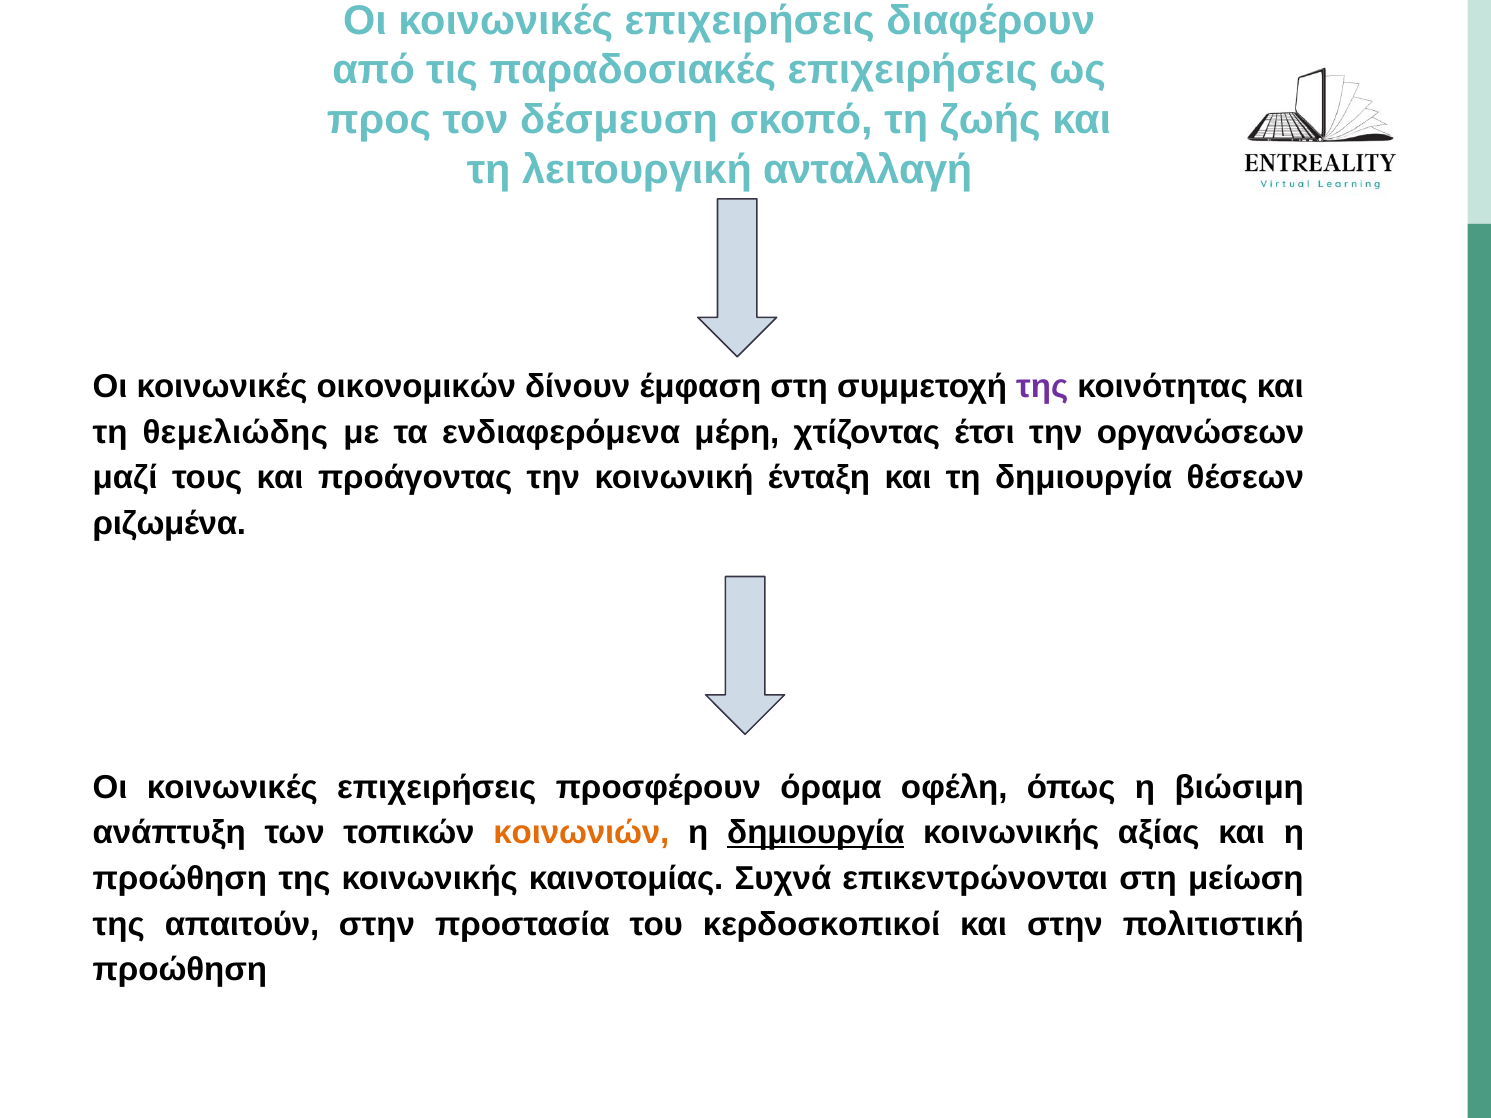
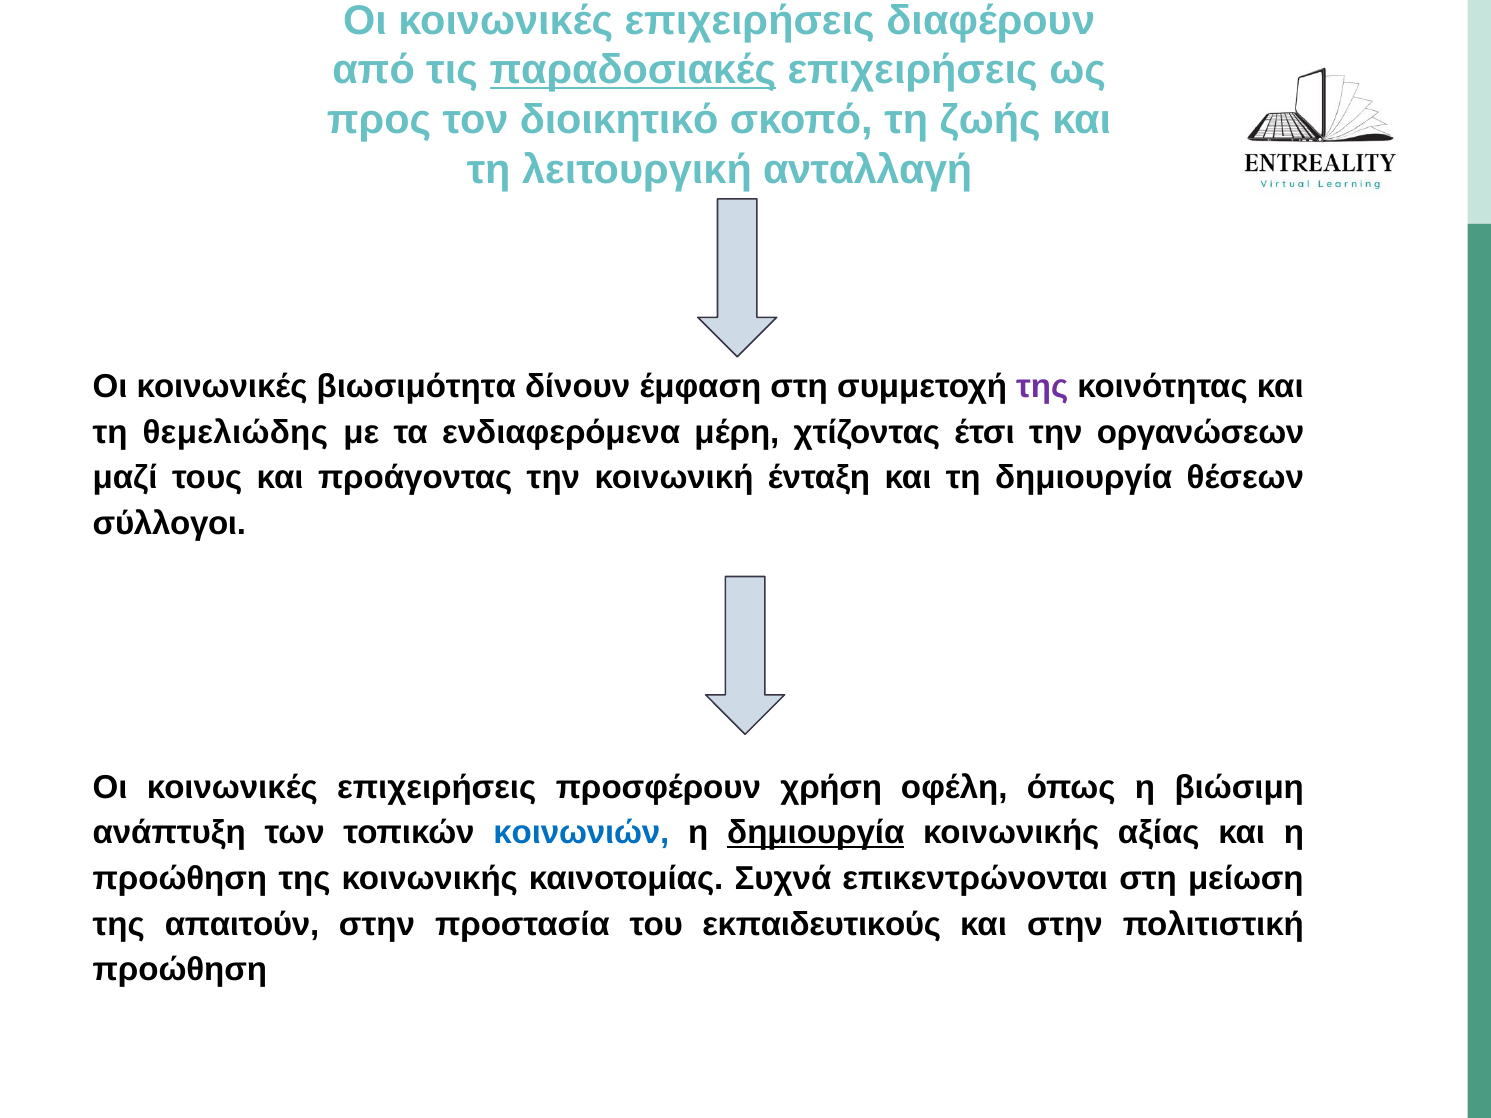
παραδοσιακές underline: none -> present (633, 70)
δέσμευση: δέσμευση -> διοικητικό (619, 120)
οικονομικών: οικονομικών -> βιωσιμότητα (416, 387)
ριζωμένα: ριζωμένα -> σύλλογοι (169, 524)
όραμα: όραμα -> χρήση (831, 787)
κοινωνιών colour: orange -> blue (581, 833)
κερδοσκοπικοί: κερδοσκοπικοί -> εκπαιδευτικούς (822, 924)
